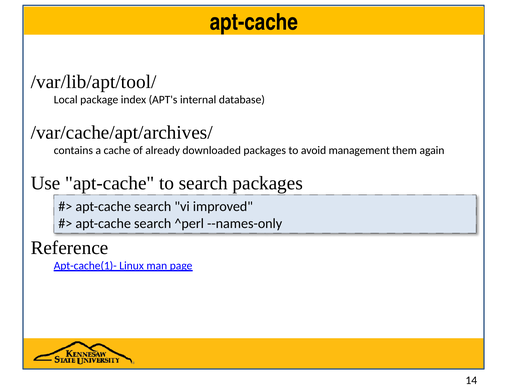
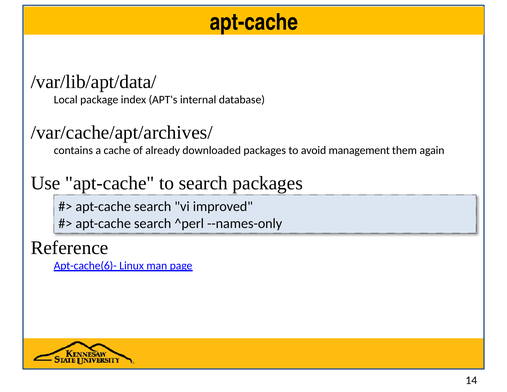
/var/lib/apt/tool/: /var/lib/apt/tool/ -> /var/lib/apt/data/ (94, 82)
Apt-cache(1)-: Apt-cache(1)- -> Apt-cache(6)- (85, 265)
